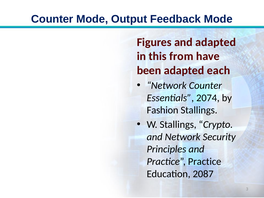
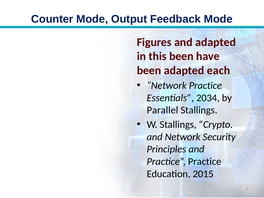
this from: from -> been (181, 56)
Network Counter: Counter -> Practice (205, 85)
2074: 2074 -> 2034 (208, 98)
Fashion: Fashion -> Parallel (162, 110)
2087: 2087 -> 2015 (203, 174)
